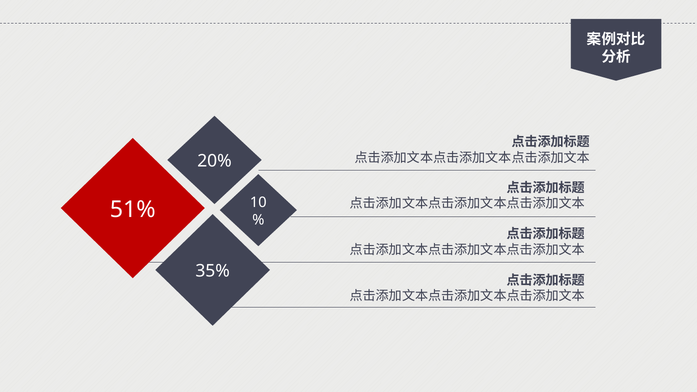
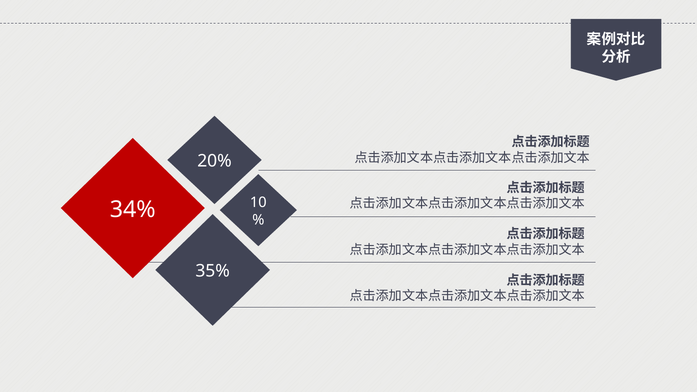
51%: 51% -> 34% (133, 210)
